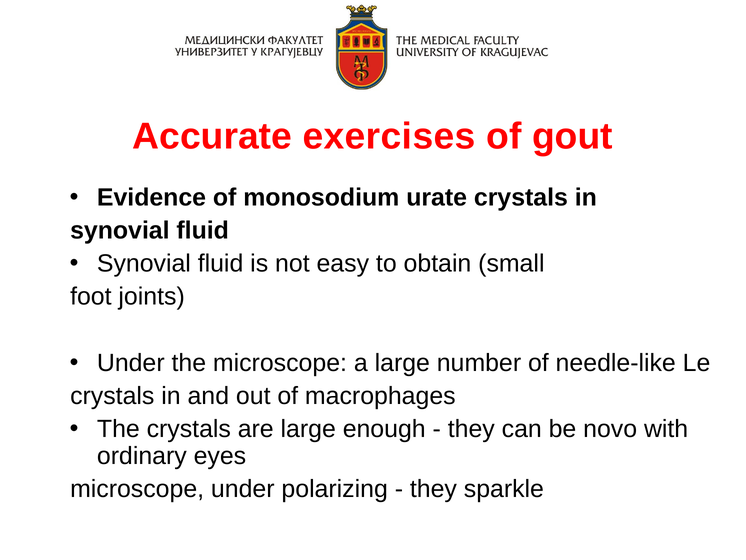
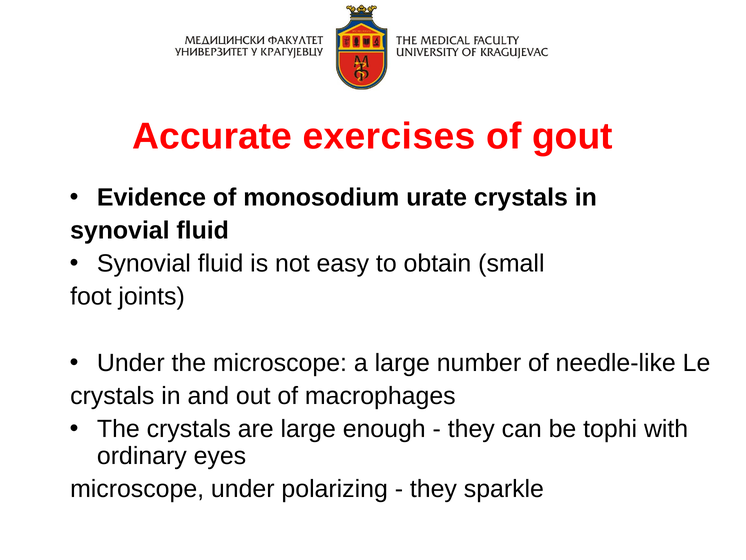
novo: novo -> tophi (610, 429)
